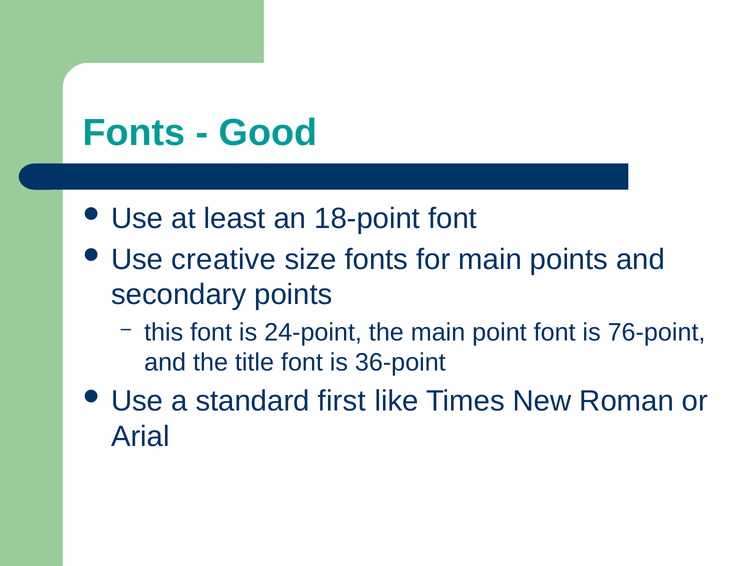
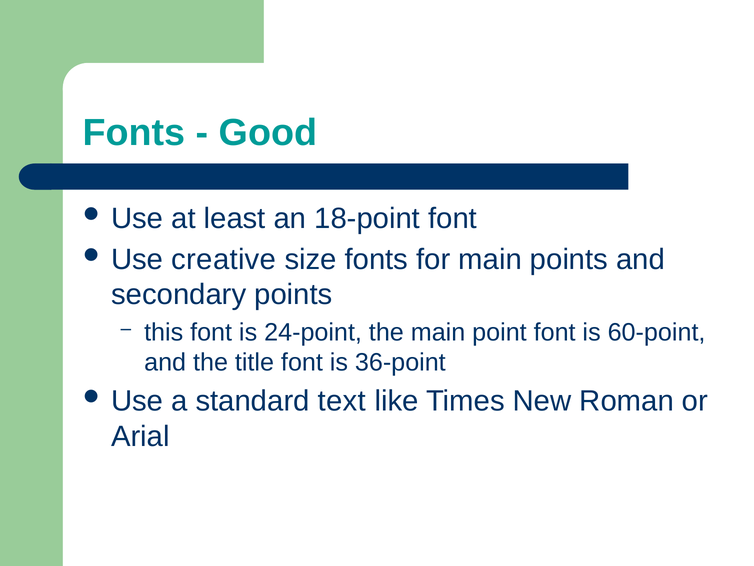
76-point: 76-point -> 60-point (657, 332)
first: first -> text (342, 401)
